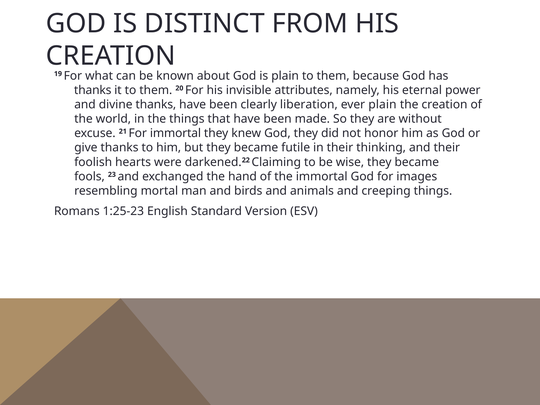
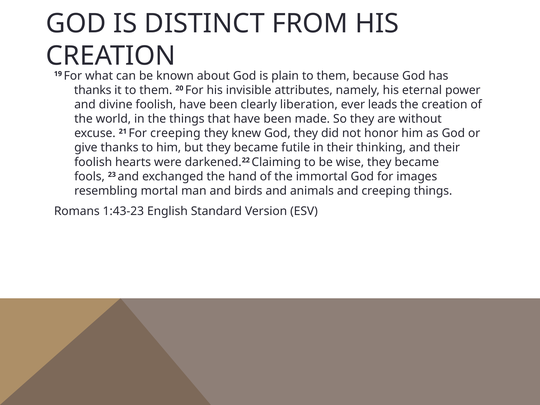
divine thanks: thanks -> foolish (156, 105)
ever plain: plain -> leads (383, 105)
For immortal: immortal -> creeping (175, 133)
1:25-23: 1:25-23 -> 1:43-23 (123, 211)
